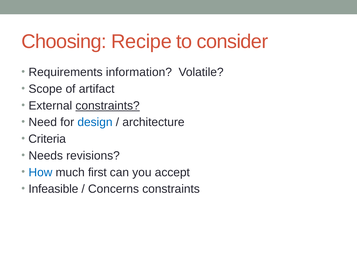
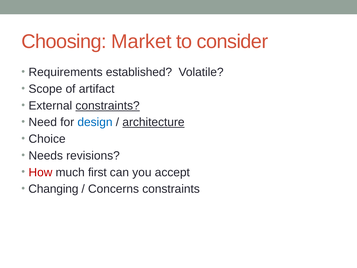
Recipe: Recipe -> Market (141, 42)
information: information -> established (139, 72)
architecture underline: none -> present (153, 122)
Criteria: Criteria -> Choice (47, 139)
How colour: blue -> red (40, 172)
Infeasible: Infeasible -> Changing (53, 189)
